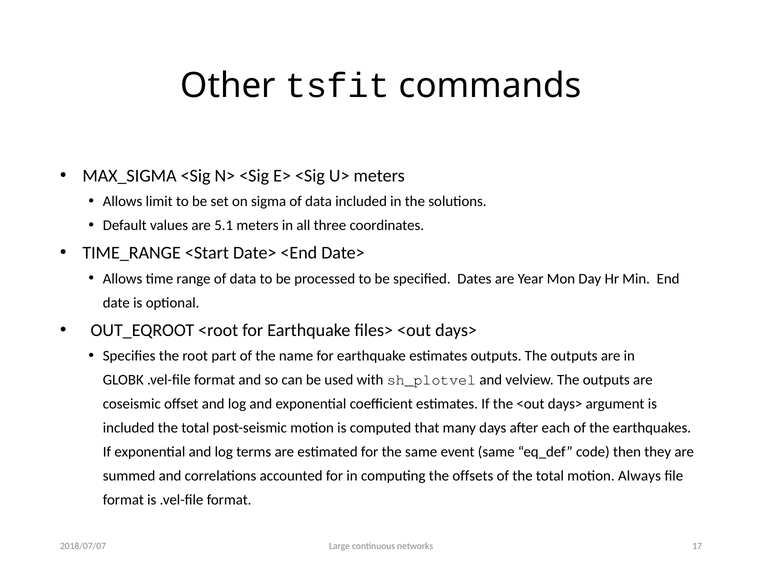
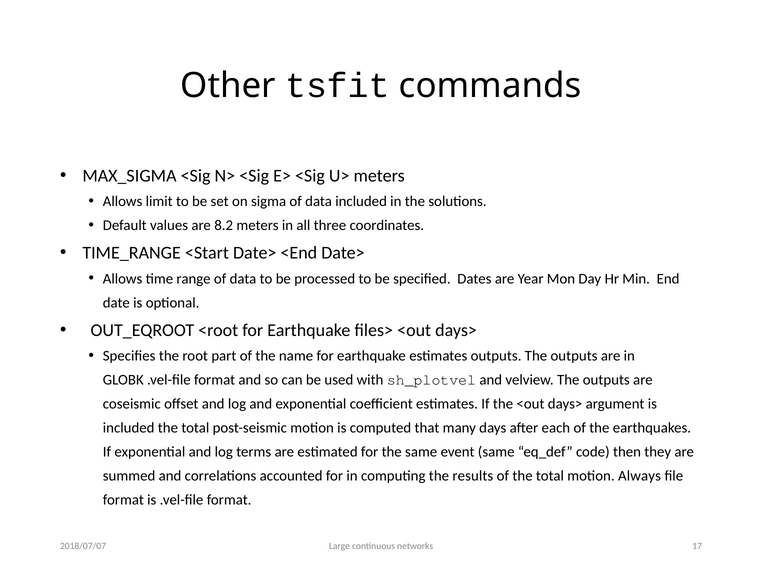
5.1: 5.1 -> 8.2 (224, 225)
offsets: offsets -> results (473, 476)
